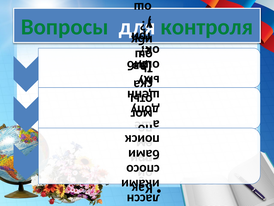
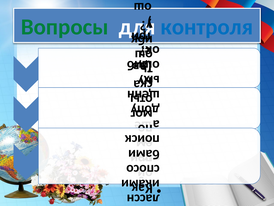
контроля colour: green -> blue (207, 27)
